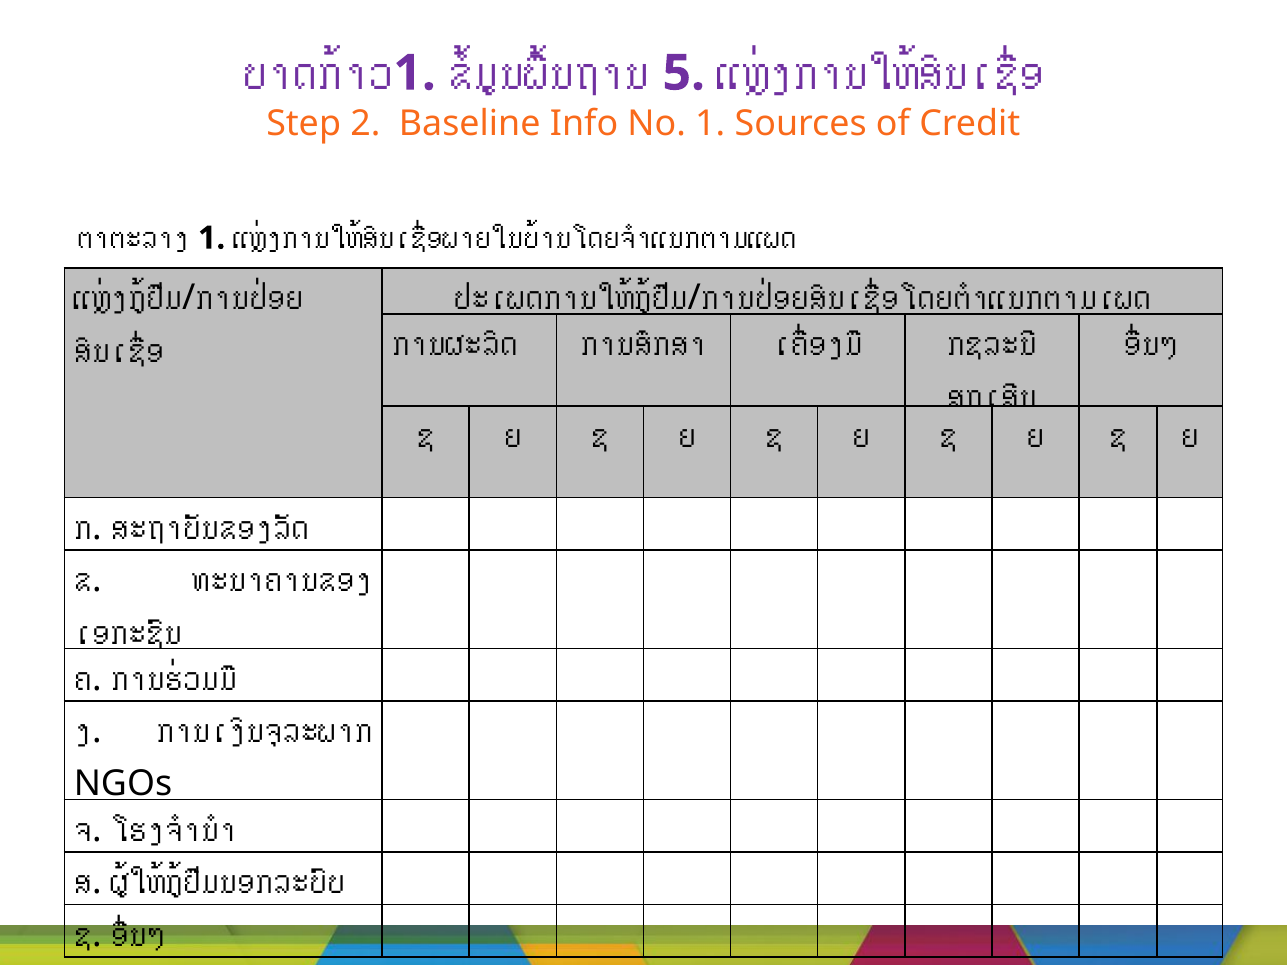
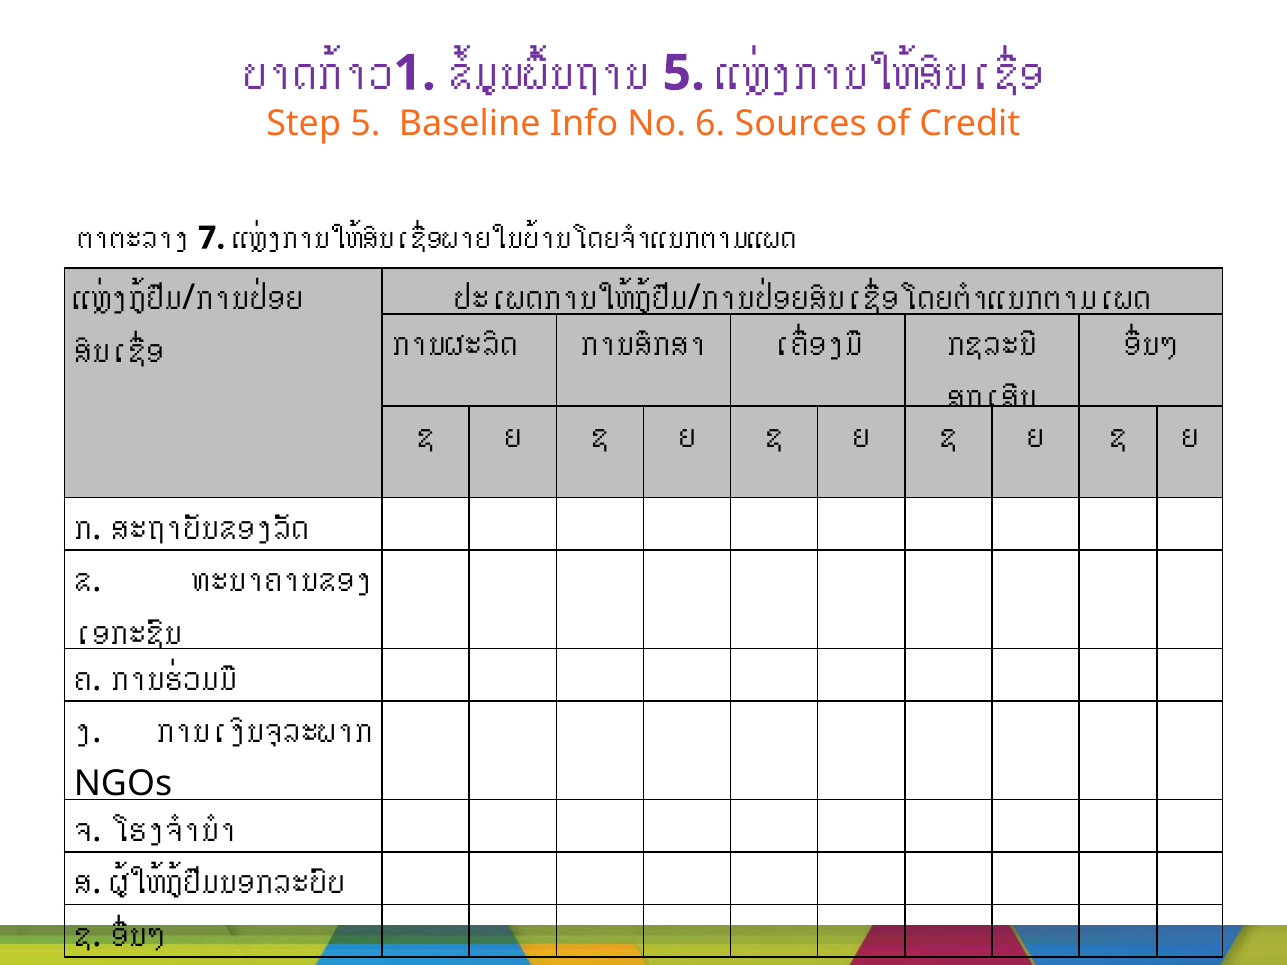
Step 2: 2 -> 5 (365, 124)
No 1: 1 -> 6 (710, 124)
1: 1 -> 7 (212, 238)
